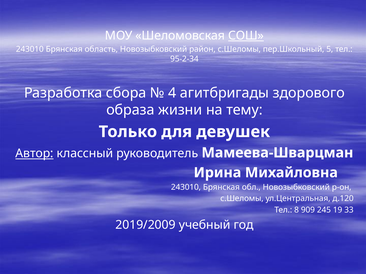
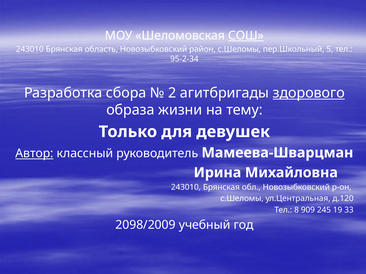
4: 4 -> 2 (172, 93)
здорового underline: none -> present (309, 93)
2019/2009: 2019/2009 -> 2098/2009 (146, 225)
